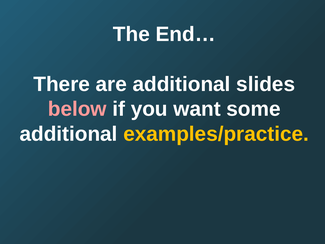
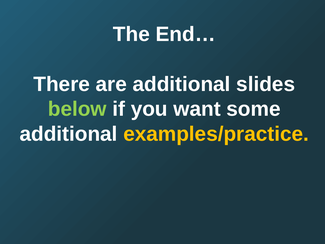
below colour: pink -> light green (77, 109)
